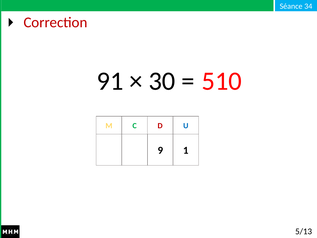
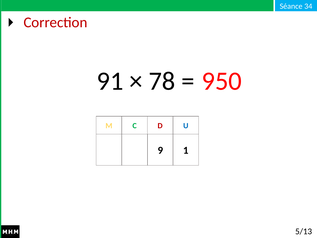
30: 30 -> 78 (162, 81)
510: 510 -> 950 (222, 81)
